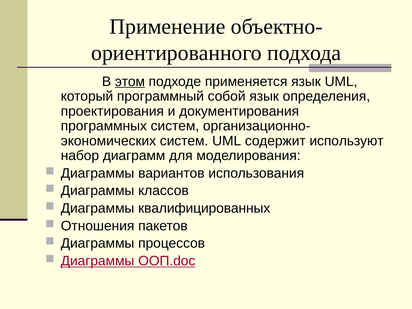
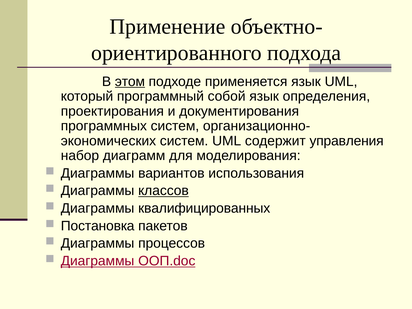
используют: используют -> управления (347, 141)
классов underline: none -> present (163, 191)
Отношения: Отношения -> Постановка (98, 226)
